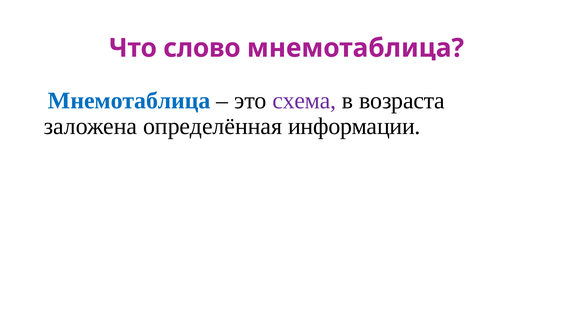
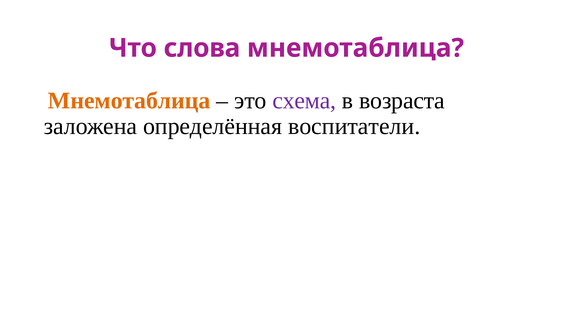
слово: слово -> слова (202, 48)
Мнемотаблица colour: blue -> orange (129, 101)
информации: информации -> воспитатели (354, 126)
